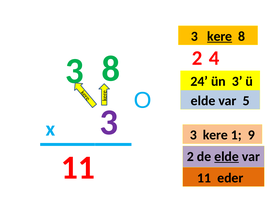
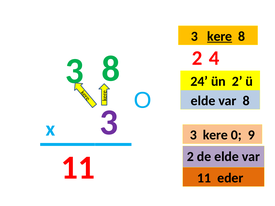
ün 3: 3 -> 2 (237, 81)
var 5: 5 -> 8 (246, 101)
1: 1 -> 0 (236, 135)
elde underline: present -> none (227, 157)
